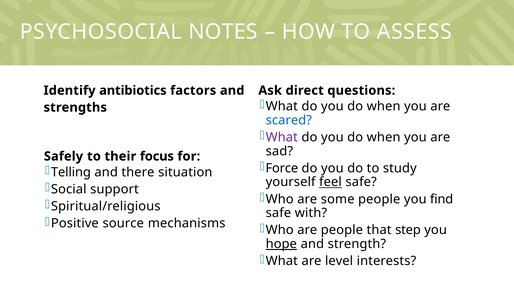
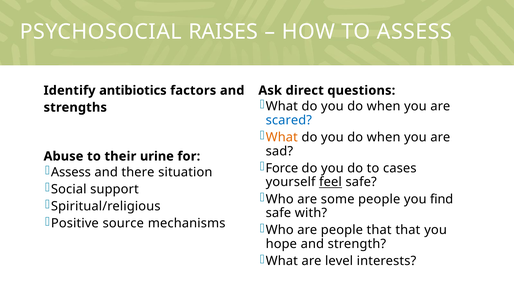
NOTES: NOTES -> RAISES (223, 32)
What colour: purple -> orange (282, 137)
Safely: Safely -> Abuse (63, 156)
focus: focus -> urine (157, 156)
study: study -> cases (400, 168)
Telling: Telling -> Assess (71, 172)
that step: step -> that (408, 230)
hope underline: present -> none (281, 244)
